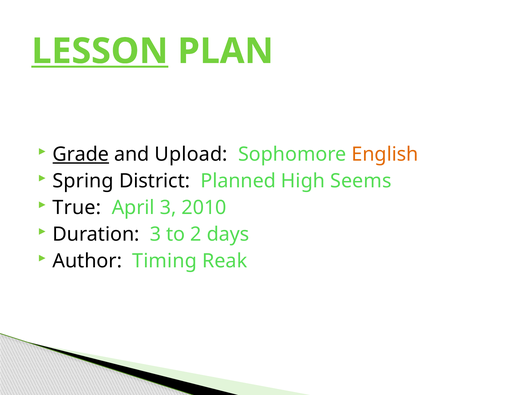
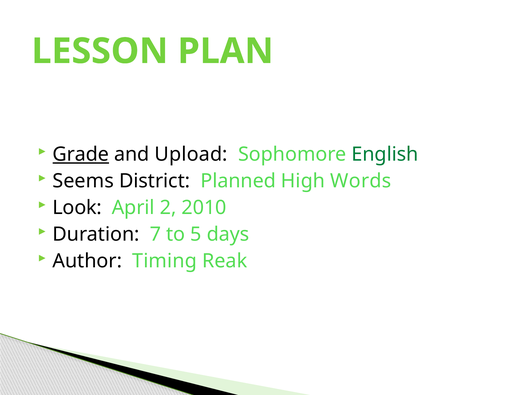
LESSON underline: present -> none (100, 51)
English colour: orange -> green (385, 154)
Spring: Spring -> Seems (83, 181)
Seems: Seems -> Words (361, 181)
True: True -> Look (77, 207)
April 3: 3 -> 2 (168, 207)
Duration 3: 3 -> 7 (155, 234)
2: 2 -> 5 (196, 234)
